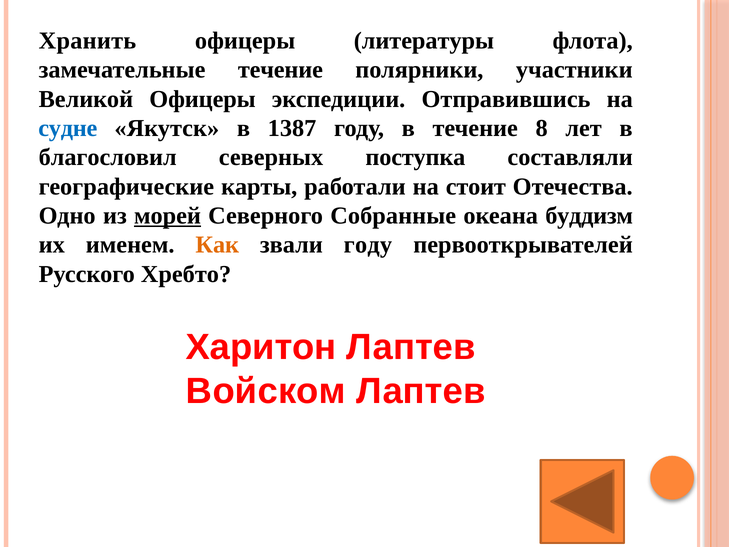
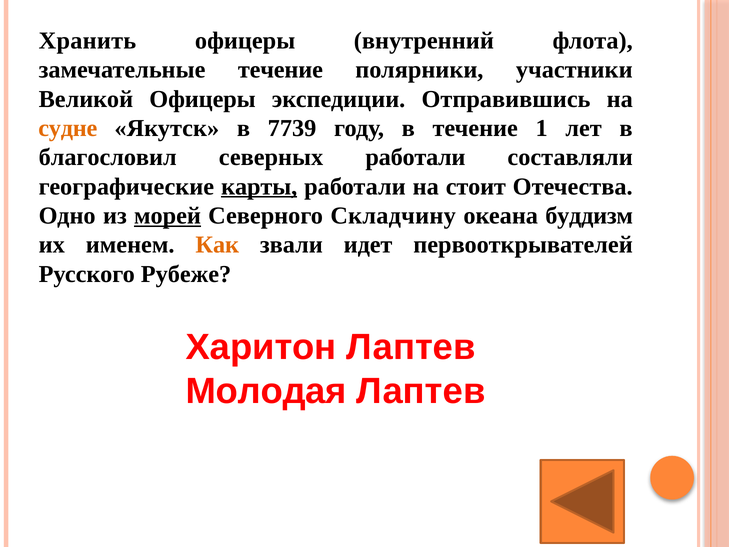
литературы: литературы -> внутренний (424, 41)
судне colour: blue -> orange (68, 128)
1387: 1387 -> 7739 (292, 128)
8: 8 -> 1 (542, 128)
северных поступка: поступка -> работали (415, 157)
карты underline: none -> present (259, 186)
Собранные: Собранные -> Складчину (393, 216)
звали году: году -> идет (368, 245)
Хребто: Хребто -> Рубеже (186, 274)
Войском: Войском -> Молодая (266, 391)
